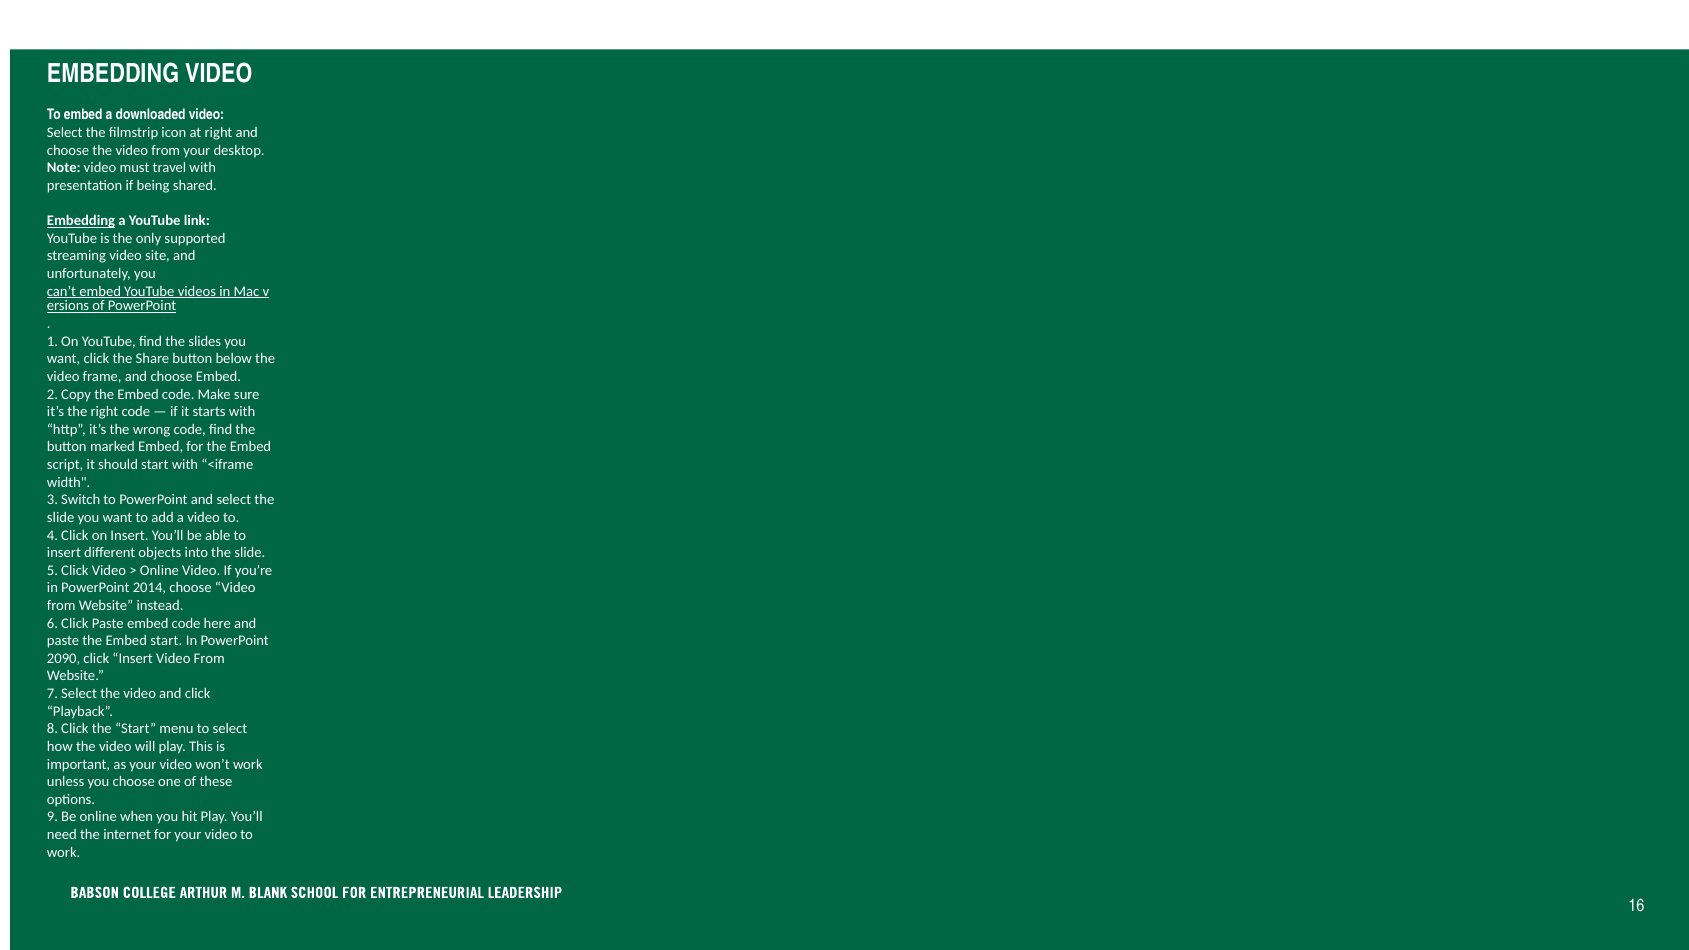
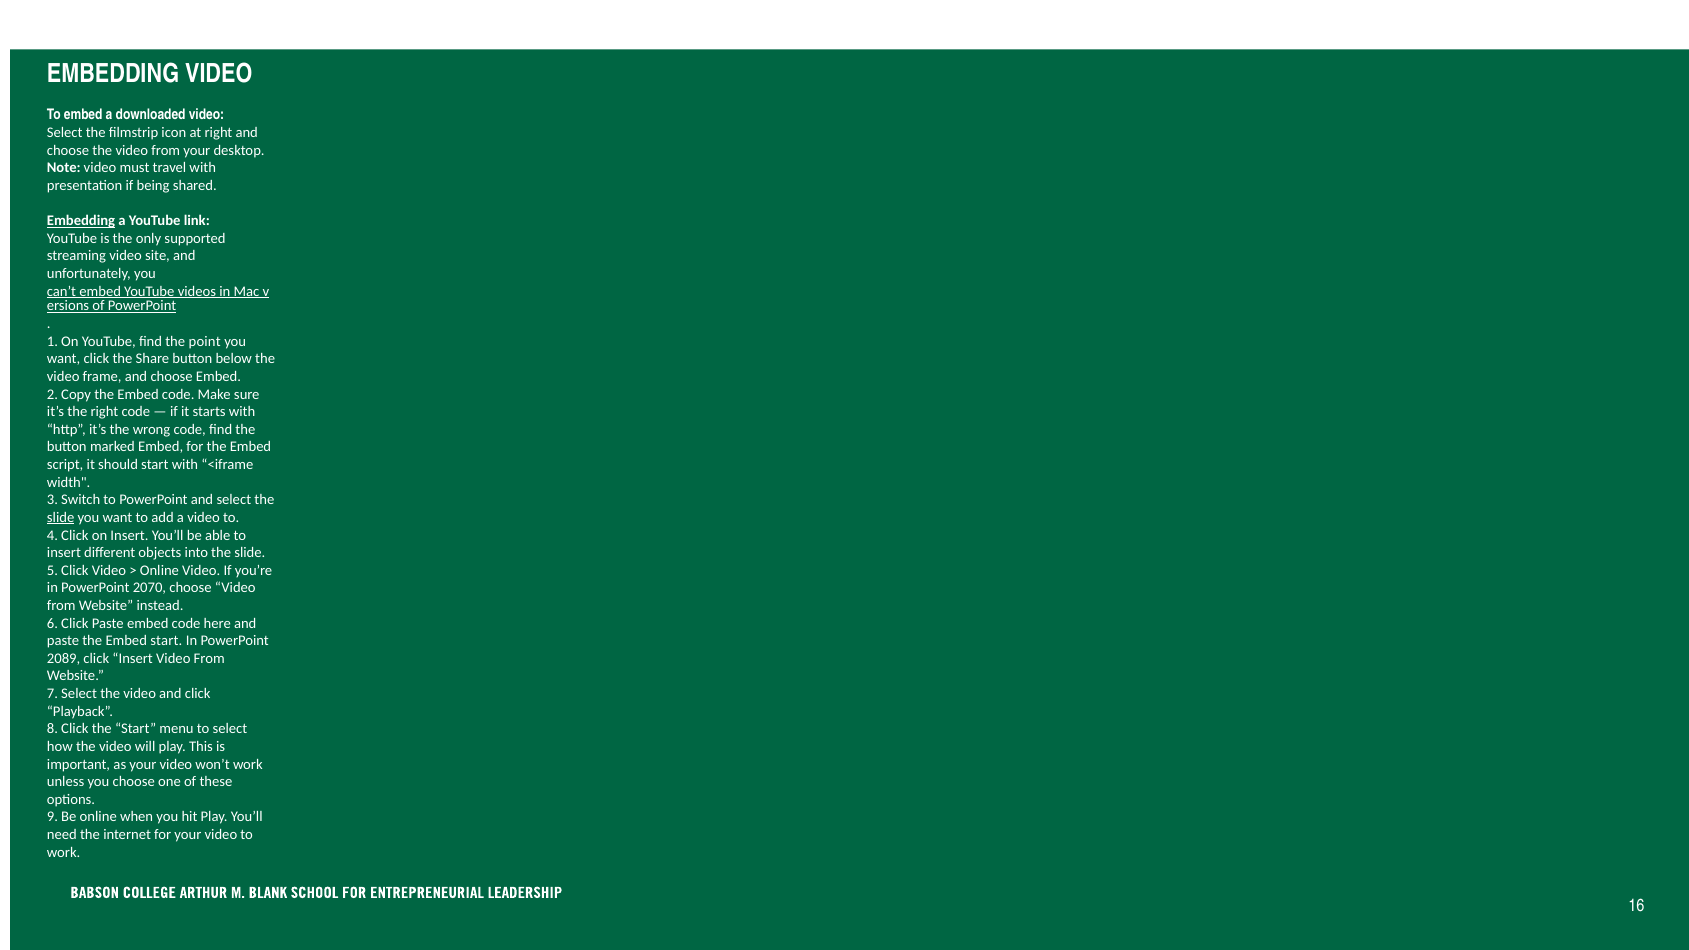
slides: slides -> point (205, 341)
slide underline: none -> present (61, 518)
2014: 2014 -> 2070 (149, 588)
2090: 2090 -> 2089 (64, 659)
